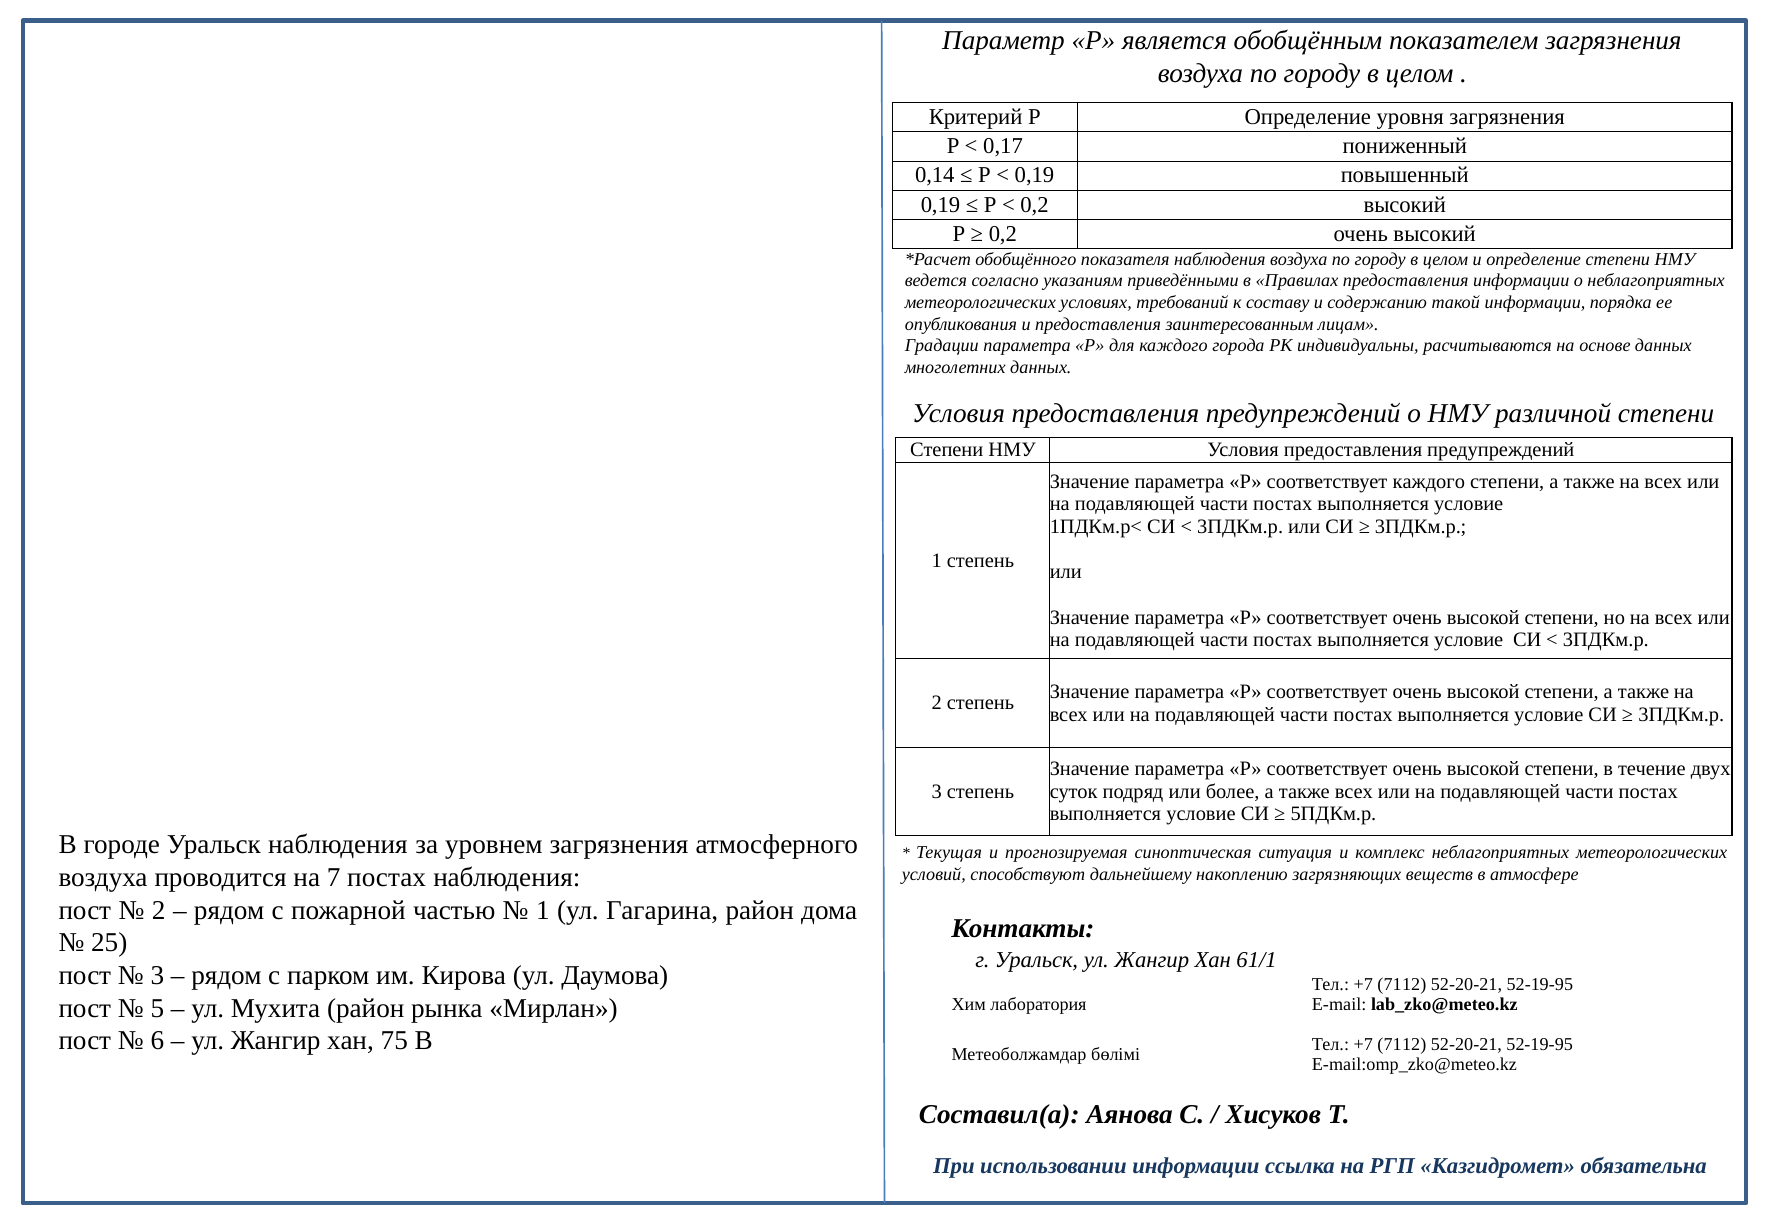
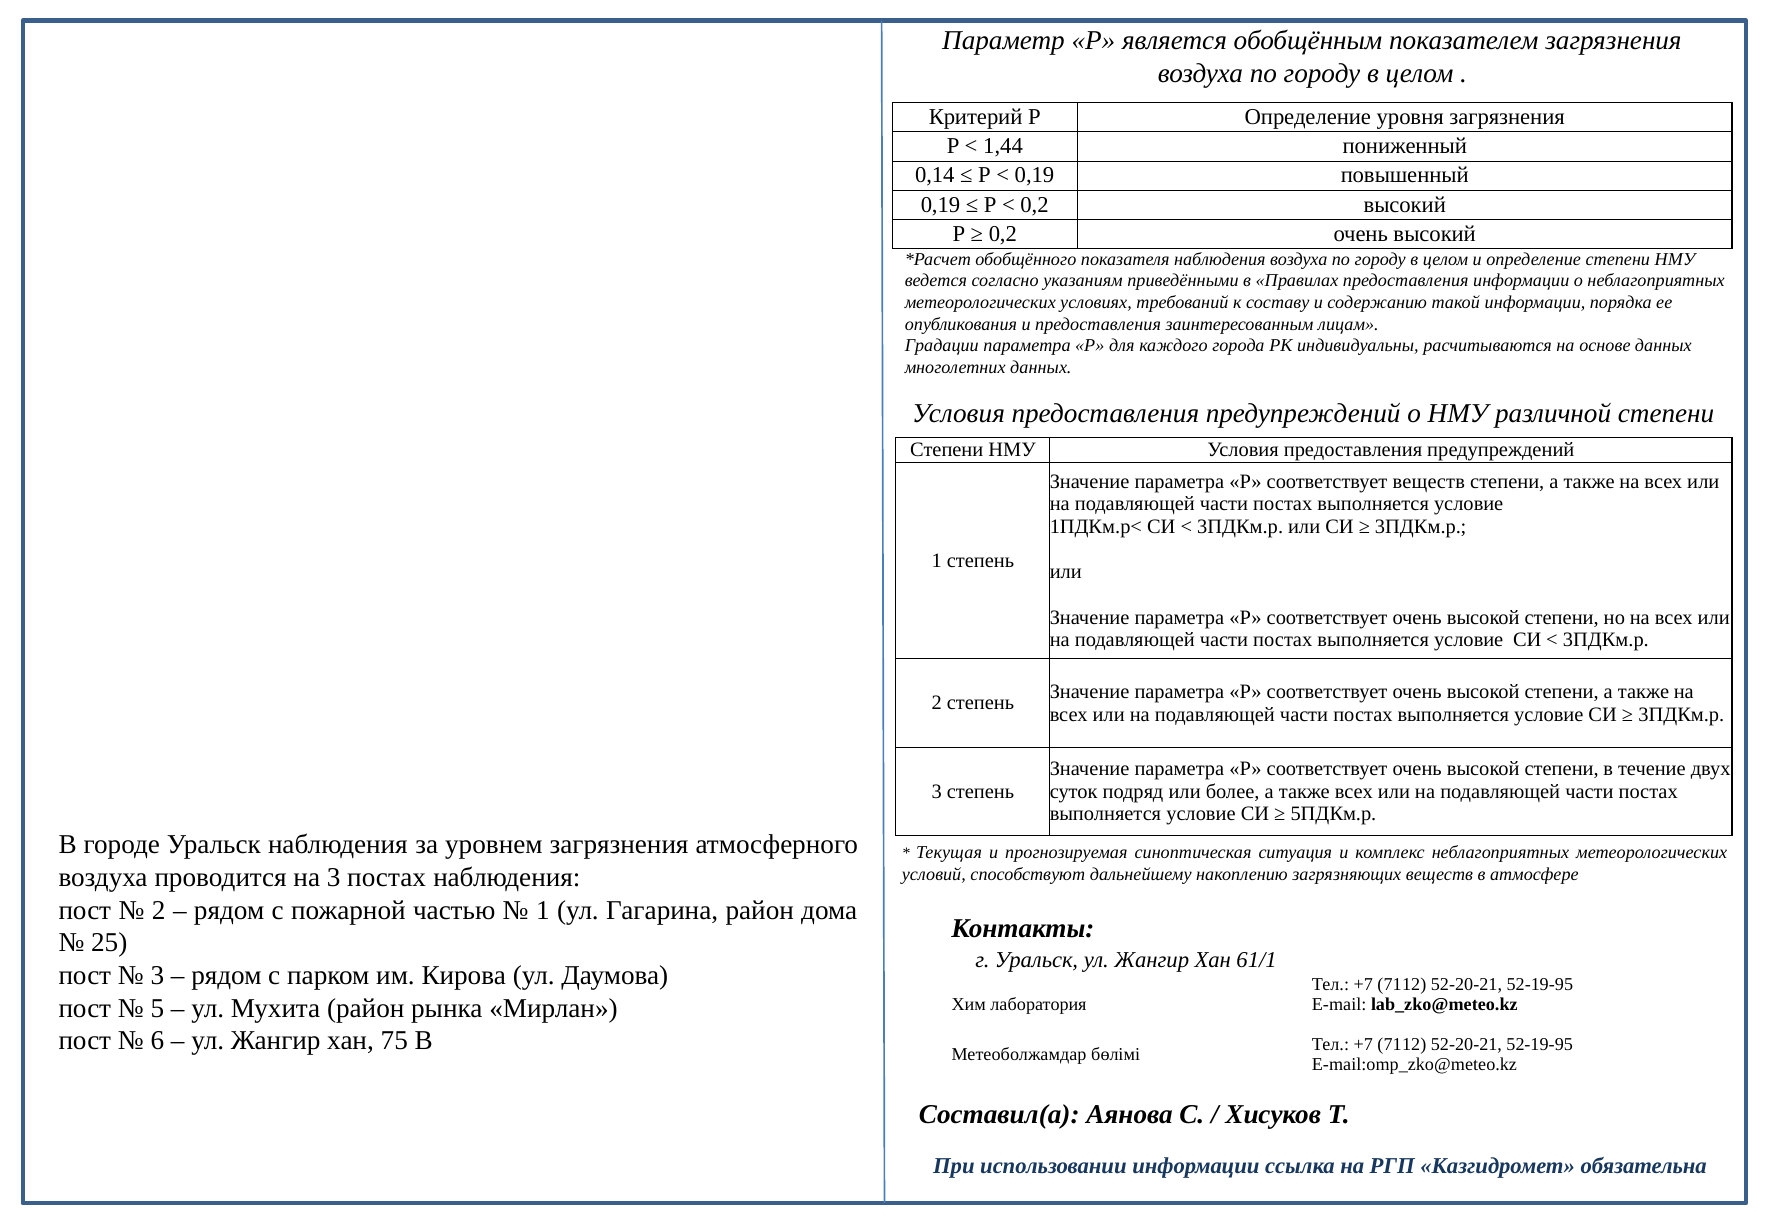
0,17: 0,17 -> 1,44 (1003, 146)
соответствует каждого: каждого -> веществ (1429, 482)
на 7: 7 -> 3 (334, 878)
